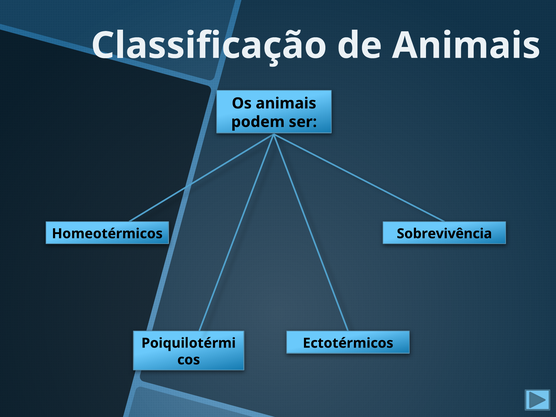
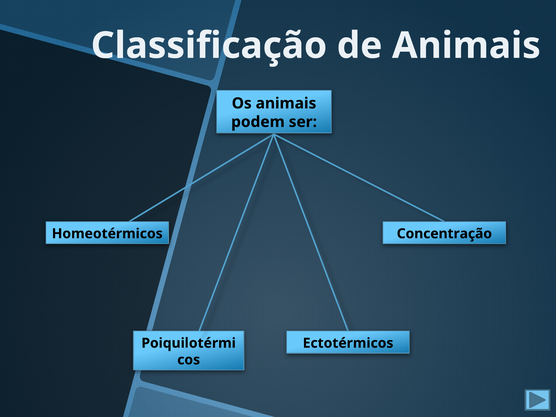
Sobrevivência: Sobrevivência -> Concentração (444, 234)
